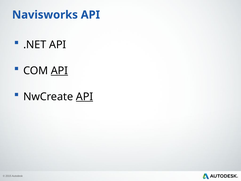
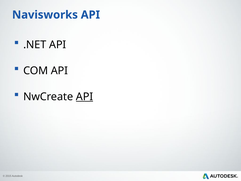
API underline: present -> none (59, 71)
